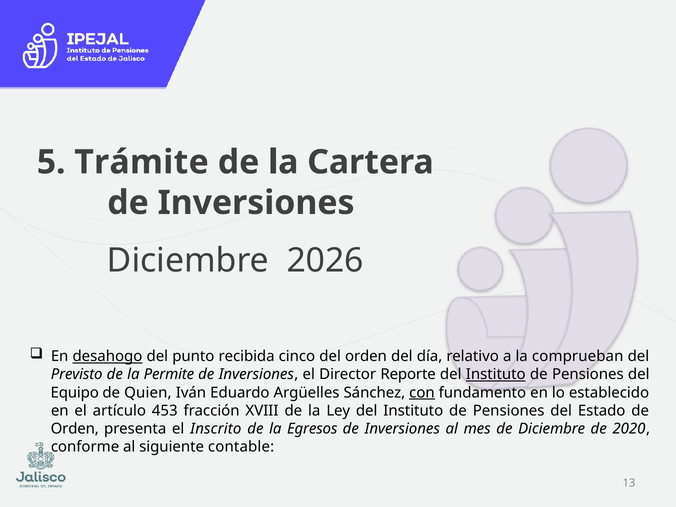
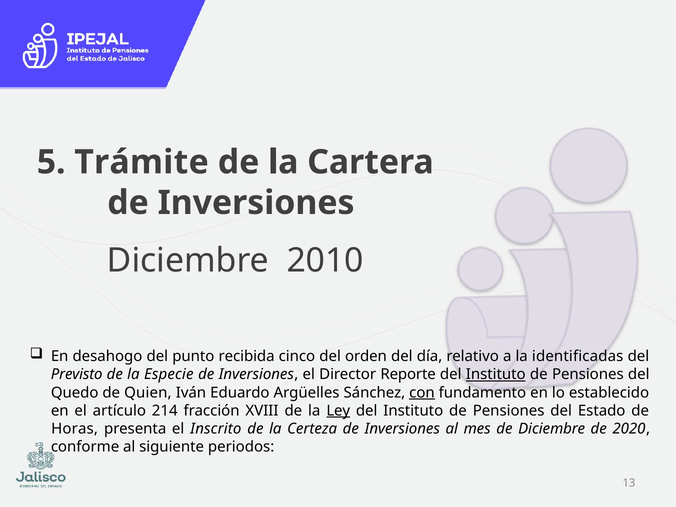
2026: 2026 -> 2010 (325, 261)
desahogo underline: present -> none (107, 357)
comprueban: comprueban -> identificadas (578, 357)
Permite: Permite -> Especie (169, 375)
Equipo: Equipo -> Quedo (75, 393)
453: 453 -> 214 (165, 411)
Ley underline: none -> present (338, 411)
Orden: Orden -> Horas (75, 429)
Egresos: Egresos -> Certeza (312, 429)
contable: contable -> periodos (241, 447)
